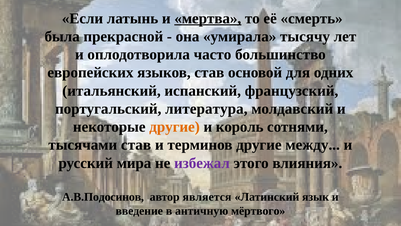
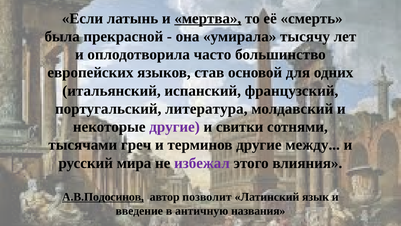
другие colour: orange -> purple (175, 127)
король: король -> свитки (240, 127)
тысячами став: став -> греч (136, 145)
А.В.Подосинов underline: none -> present (103, 197)
является: является -> позволит (207, 197)
мёртвого: мёртвого -> названия (258, 211)
